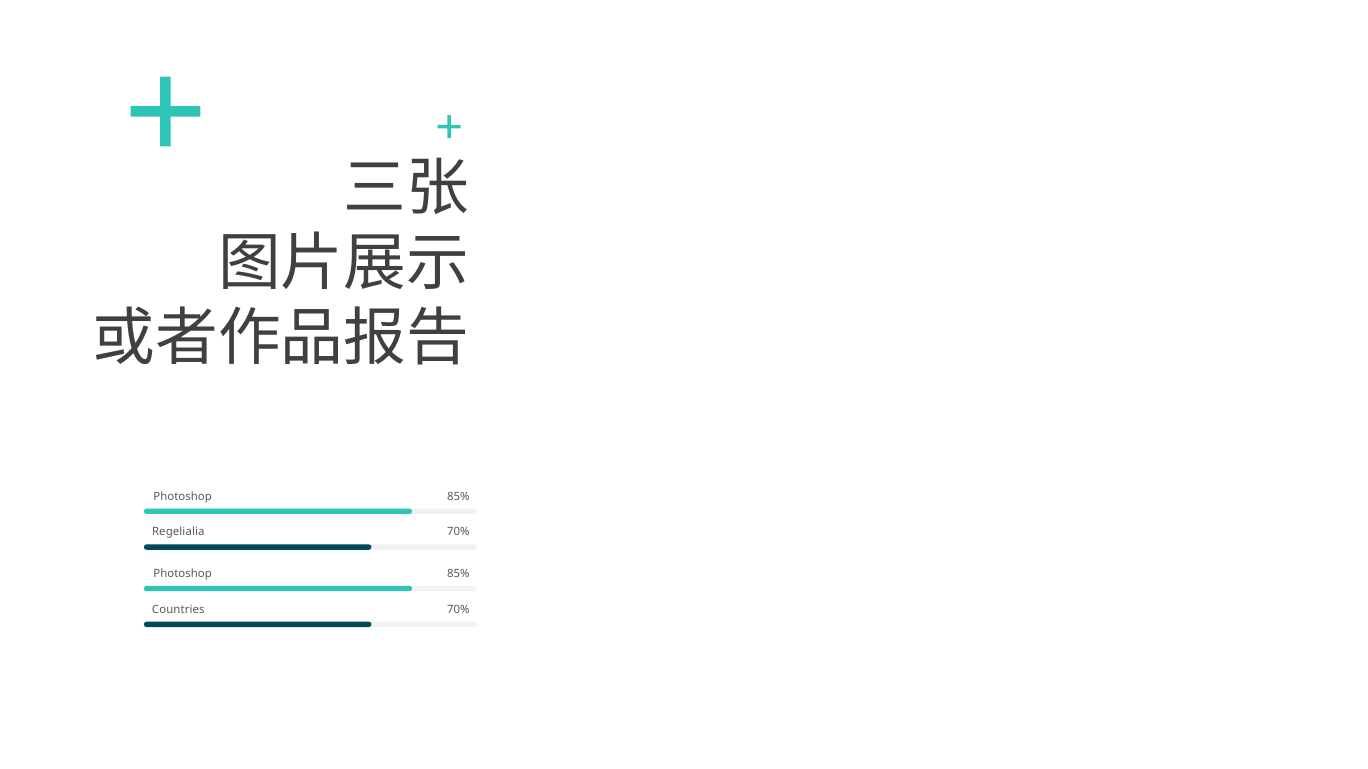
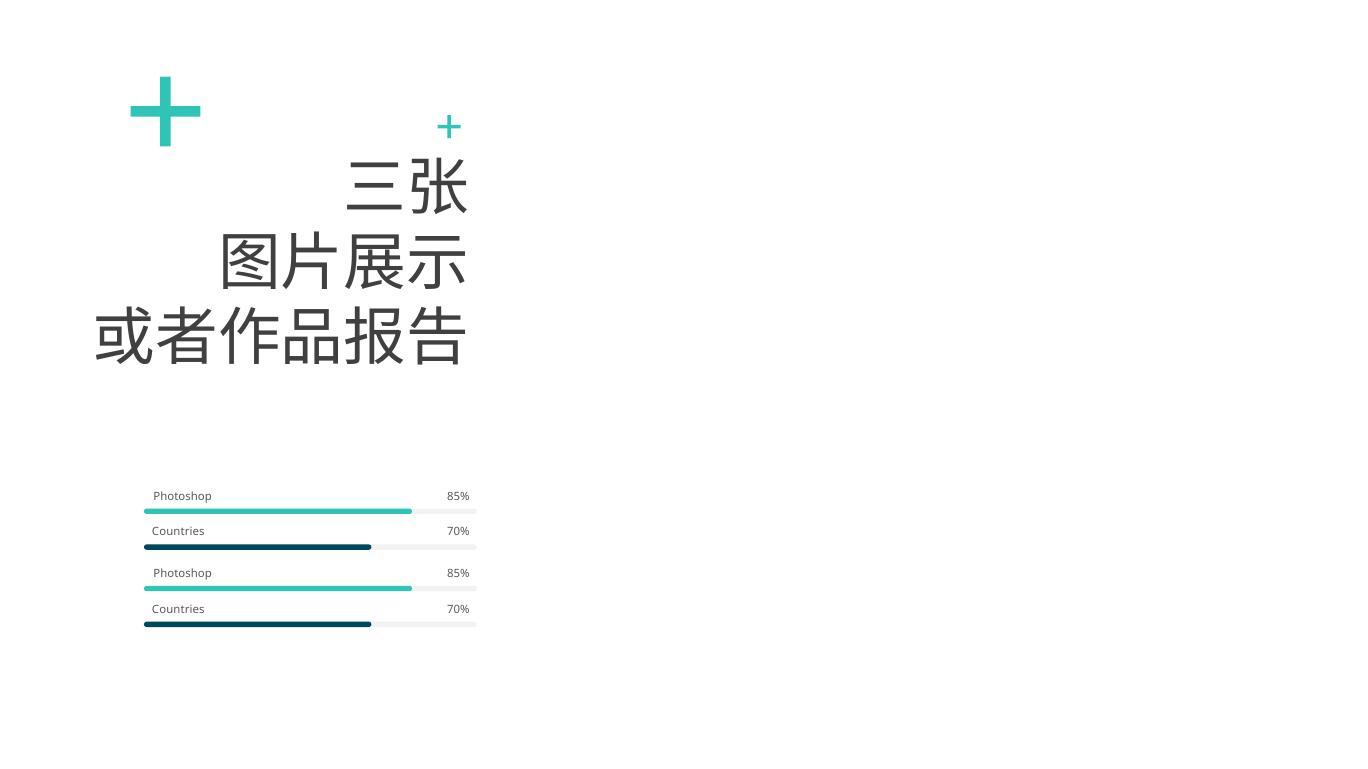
Regelialia: Regelialia -> Countries (178, 532)
